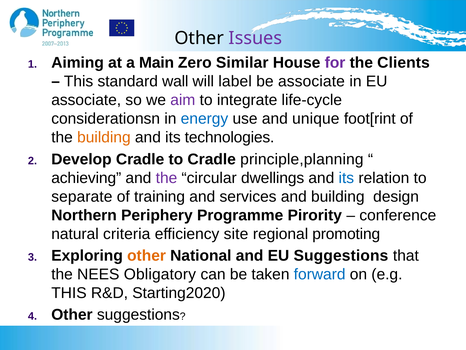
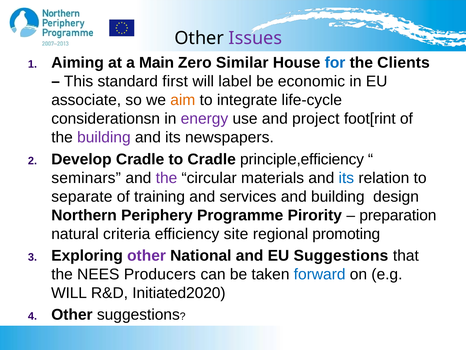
for colour: purple -> blue (335, 63)
wall: wall -> first (175, 81)
be associate: associate -> economic (311, 81)
aim colour: purple -> orange (183, 100)
energy colour: blue -> purple (204, 119)
unique: unique -> project (316, 119)
building colour: orange -> purple (104, 137)
technologies: technologies -> newspapers (229, 137)
principle,planning: principle,planning -> principle,efficiency (302, 159)
achieving: achieving -> seminars (86, 178)
dwellings: dwellings -> materials (273, 178)
conference: conference -> preparation (398, 215)
other colour: orange -> purple (147, 255)
Obligatory: Obligatory -> Producers (160, 274)
THIS: THIS -> WILL (69, 293)
Starting2020: Starting2020 -> Initiated2020 (179, 293)
